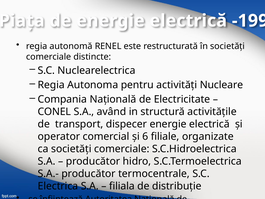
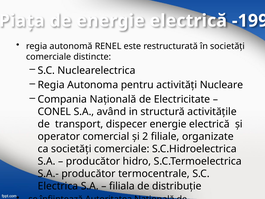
6: 6 -> 2 (145, 136)
